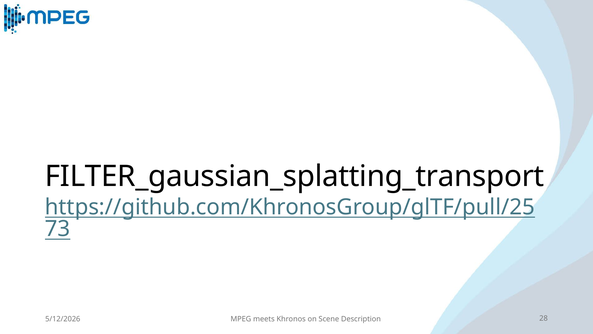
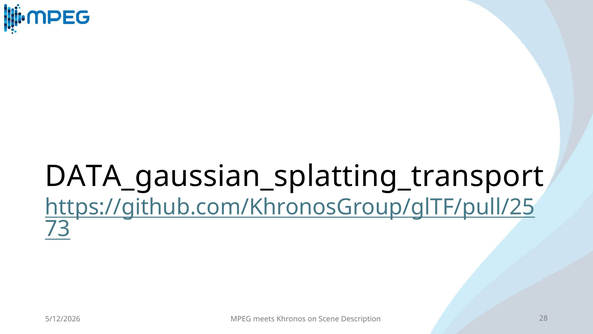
FILTER_gaussian_splatting_transport: FILTER_gaussian_splatting_transport -> DATA_gaussian_splatting_transport (294, 176)
